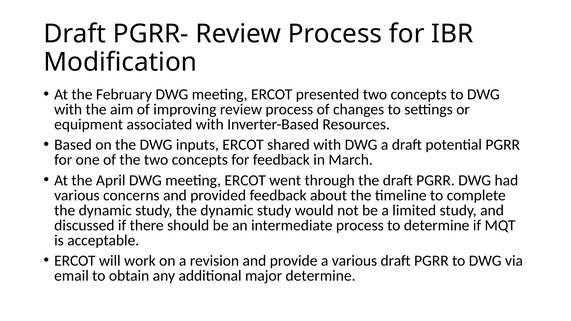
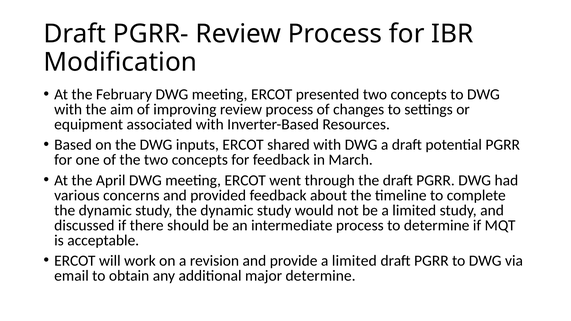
provide a various: various -> limited (354, 261)
